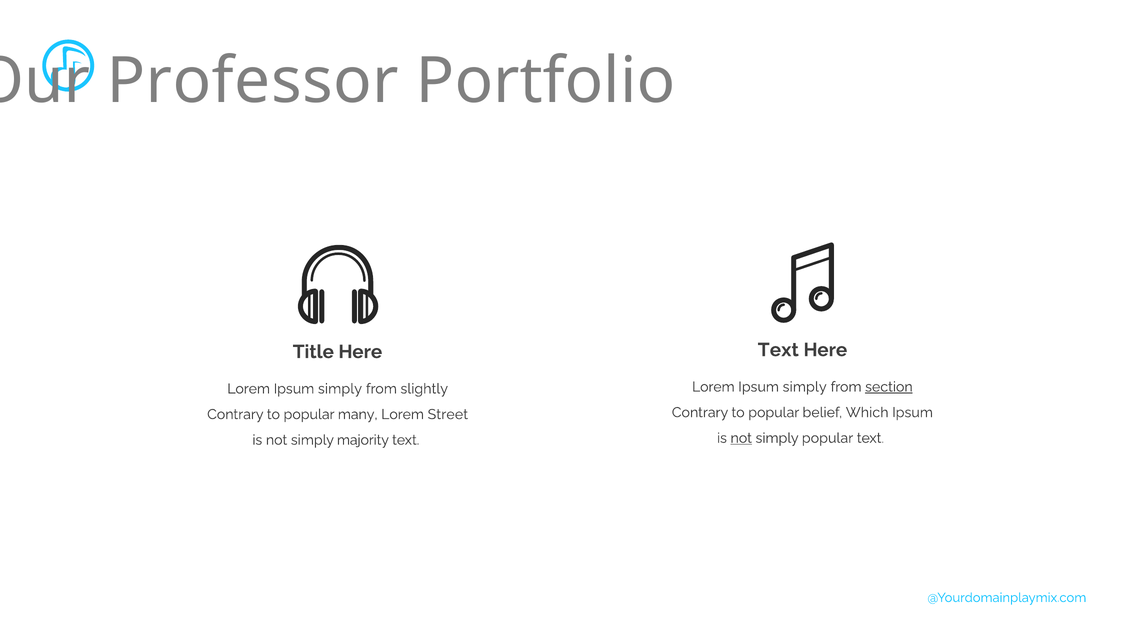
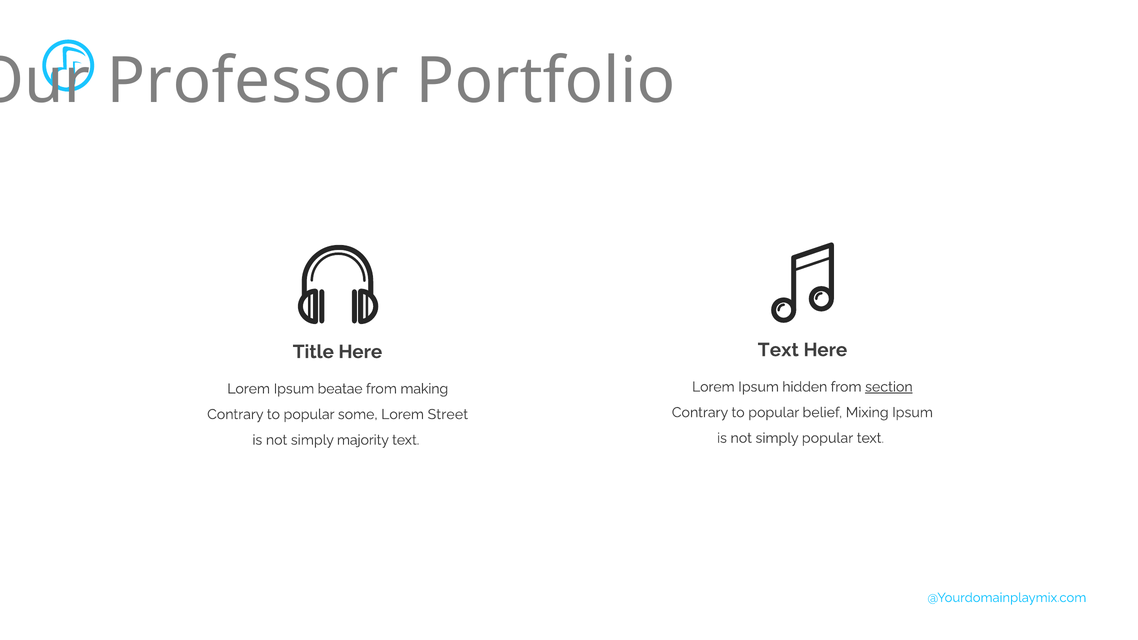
simply: simply -> hidden (805, 387)
simply: simply -> beatae (340, 389)
slightly: slightly -> making (424, 389)
Which: Which -> Mixing (867, 413)
many: many -> some (358, 414)
not underline: present -> none (741, 438)
